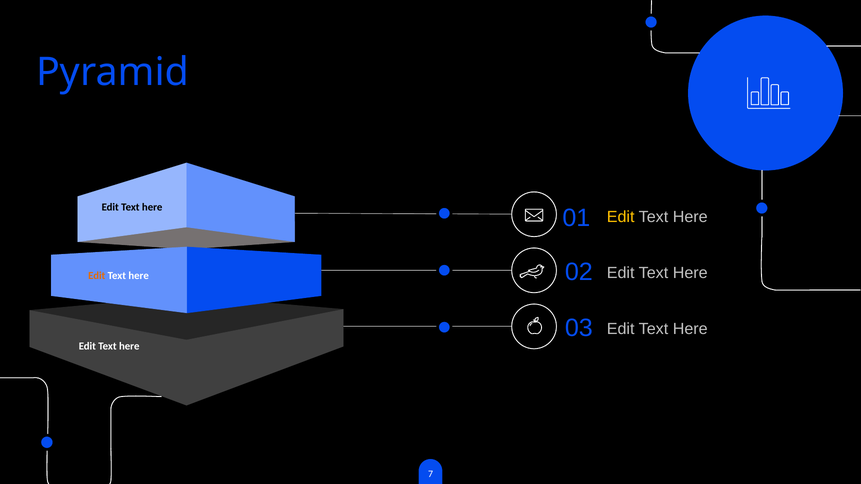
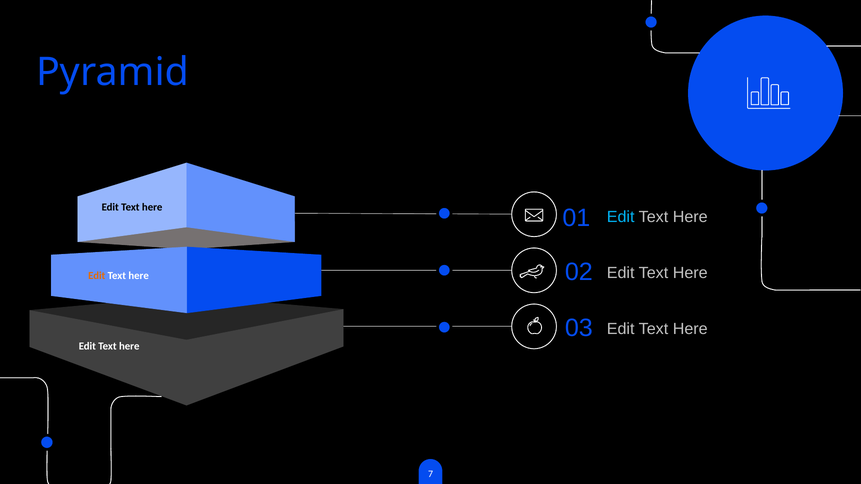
Edit colour: yellow -> light blue (621, 217)
